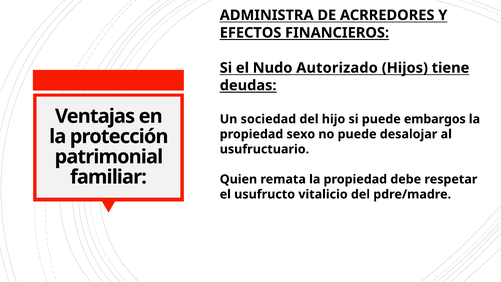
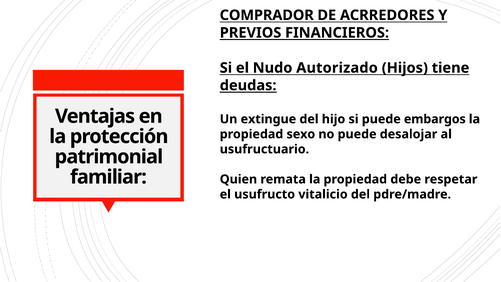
ADMINISTRA: ADMINISTRA -> COMPRADOR (267, 15)
EFECTOS: EFECTOS -> PREVIOS (251, 33)
sociedad: sociedad -> extingue (268, 119)
